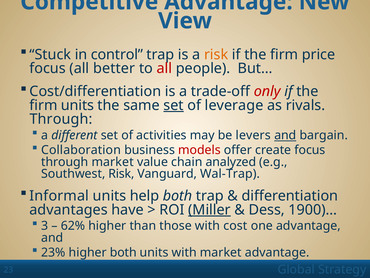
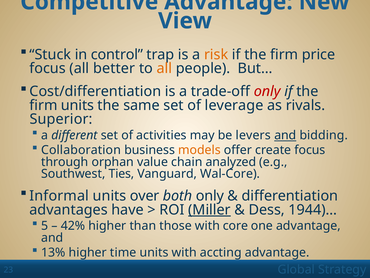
all colour: red -> orange (164, 68)
set underline: present -> none (174, 105)
Through: Through -> Superior (61, 119)
bargain: bargain -> bidding (324, 135)
models colour: red -> orange (199, 150)
through market: market -> orphan (113, 162)
Southwest Risk: Risk -> Ties (121, 174)
Wal-Trap: Wal-Trap -> Wal-Core (230, 174)
help: help -> over (145, 196)
both trap: trap -> only (210, 196)
1900)…: 1900)… -> 1944)… (313, 209)
3: 3 -> 5 (45, 225)
62%: 62% -> 42% (73, 225)
cost: cost -> core (235, 225)
23%: 23% -> 13% (53, 252)
higher both: both -> time (123, 252)
with market: market -> accting (221, 252)
